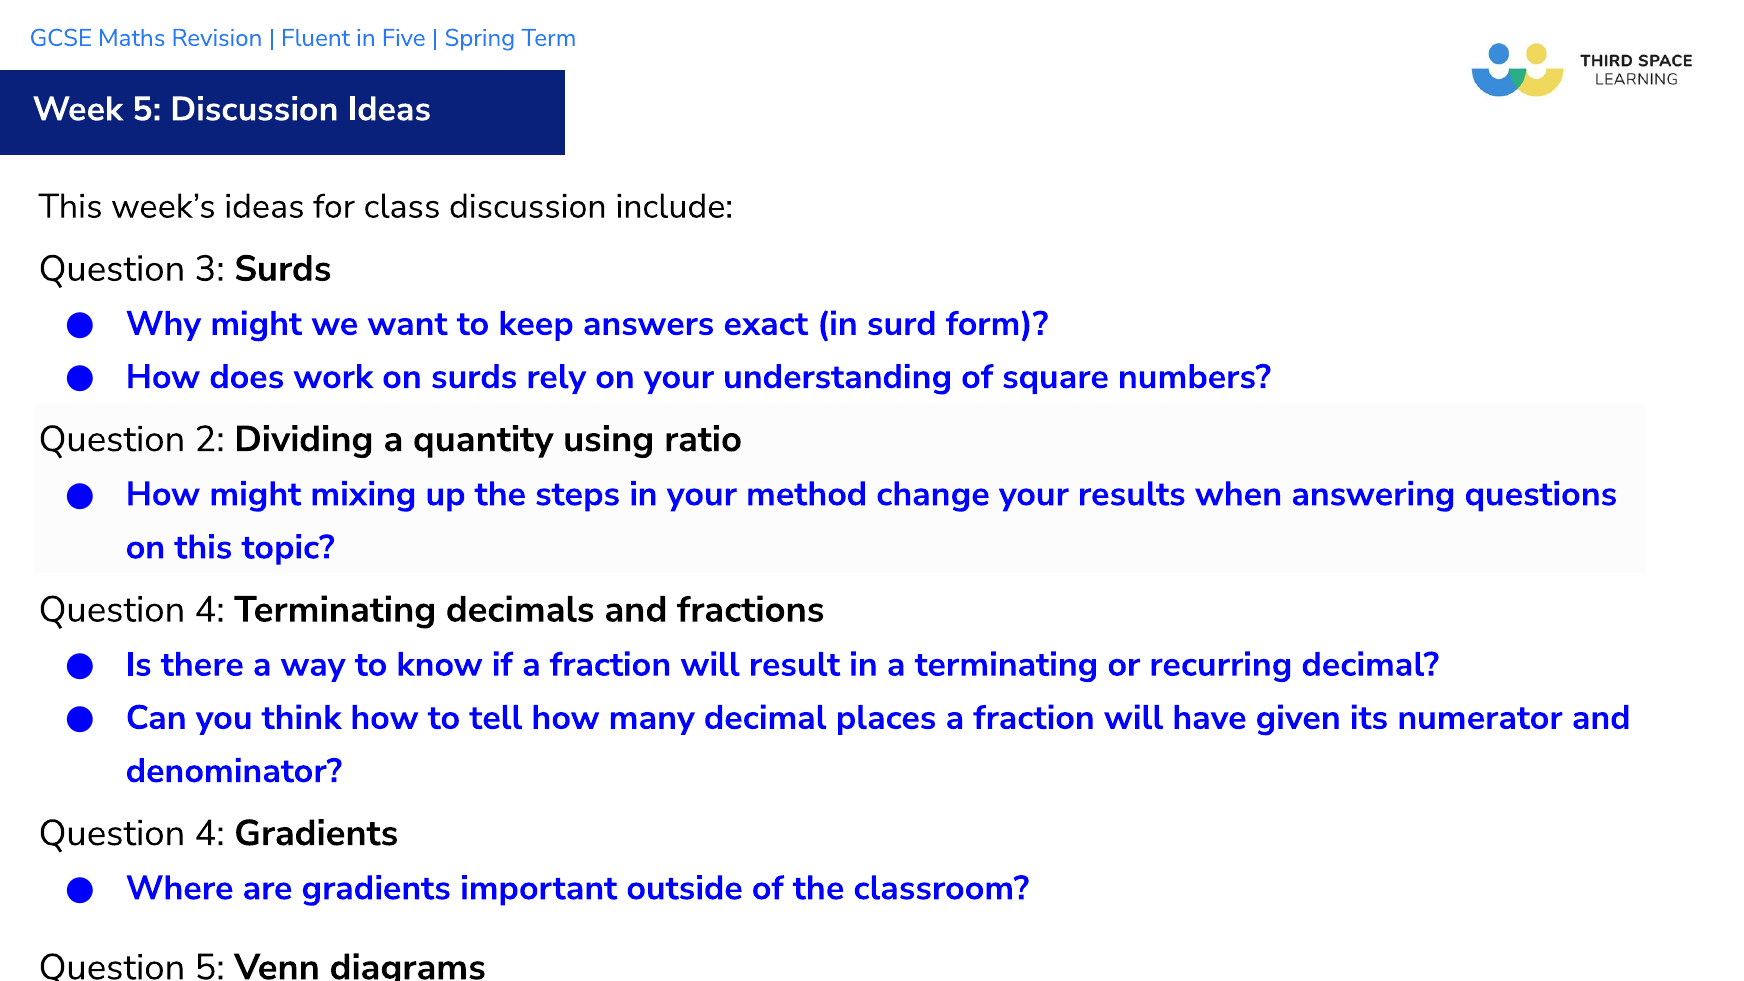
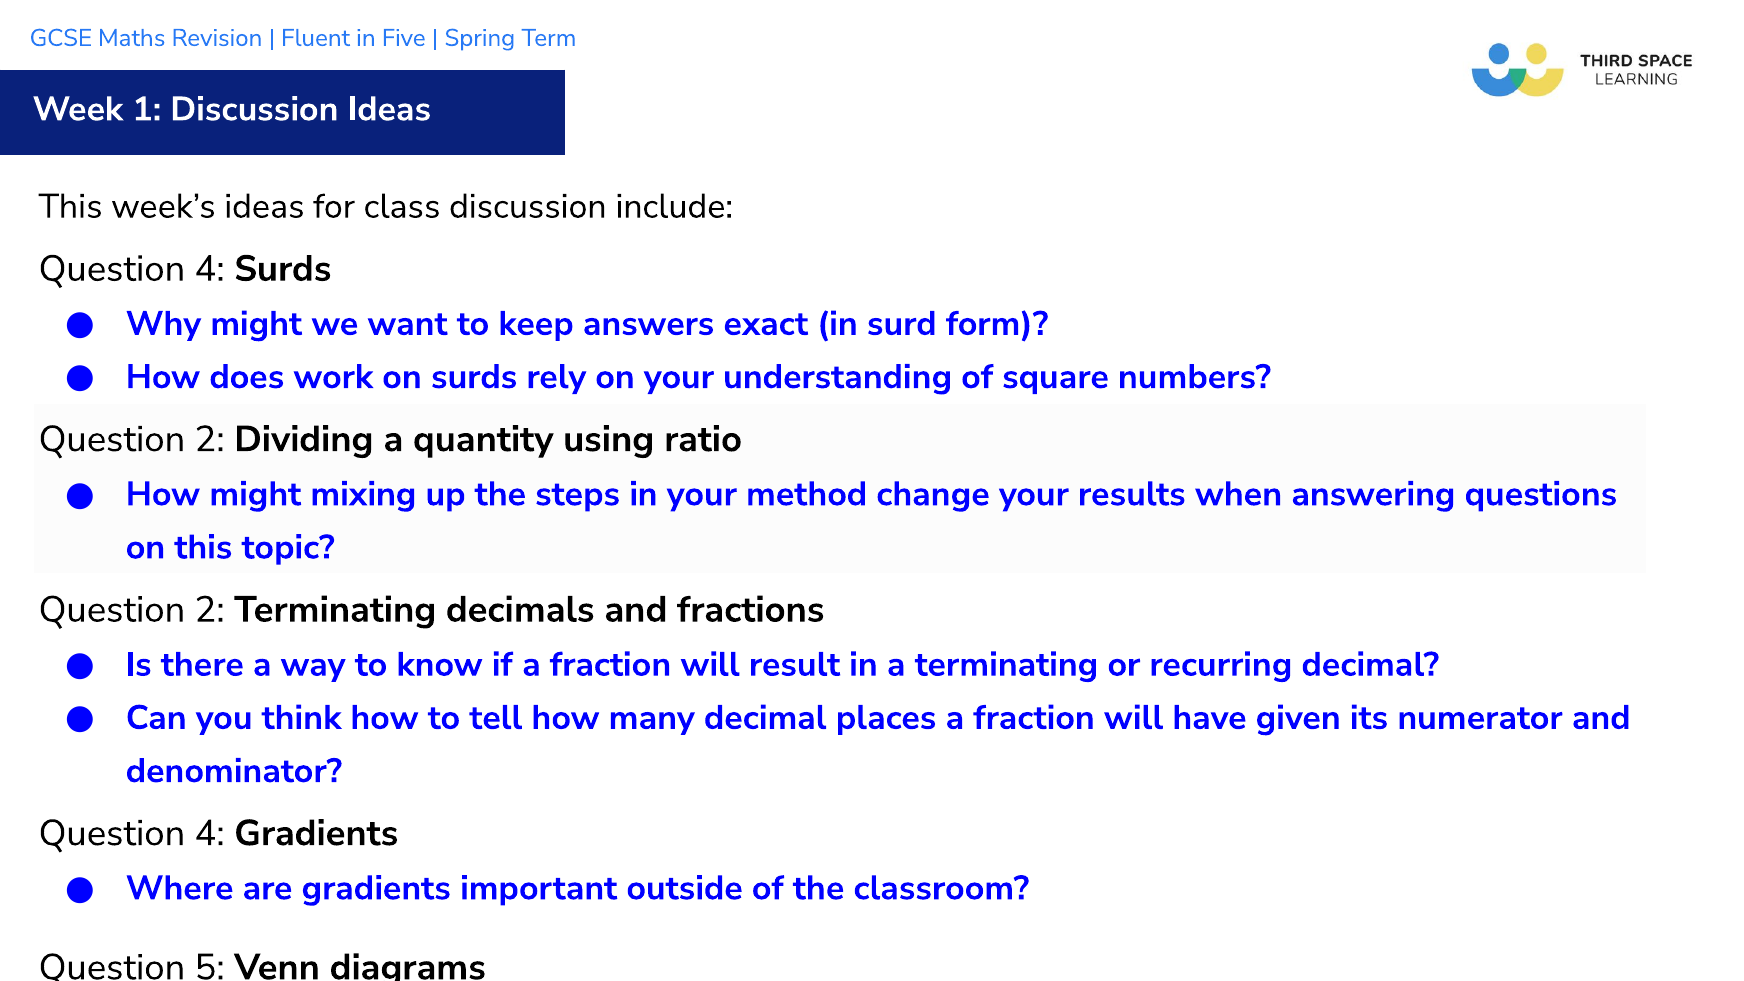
Week 5: 5 -> 1 (147, 109)
3: 3 -> 4 (210, 269)
4: 4 -> 2 (210, 610)
